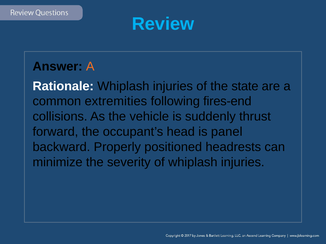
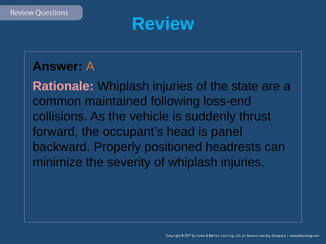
Rationale colour: white -> pink (63, 86)
extremities: extremities -> maintained (116, 102)
fires-end: fires-end -> loss-end (227, 102)
